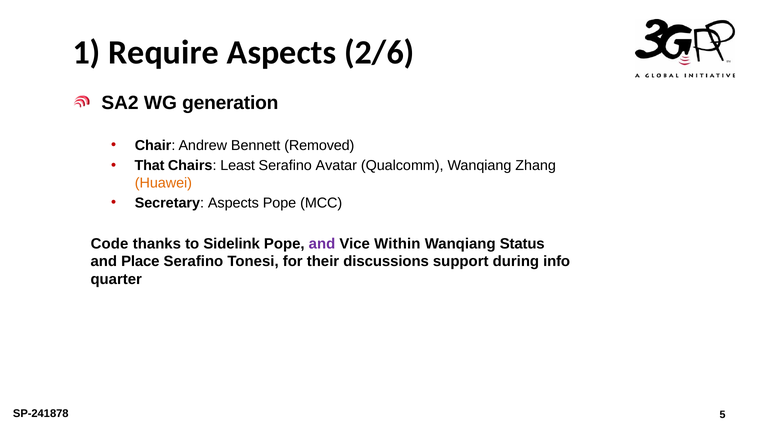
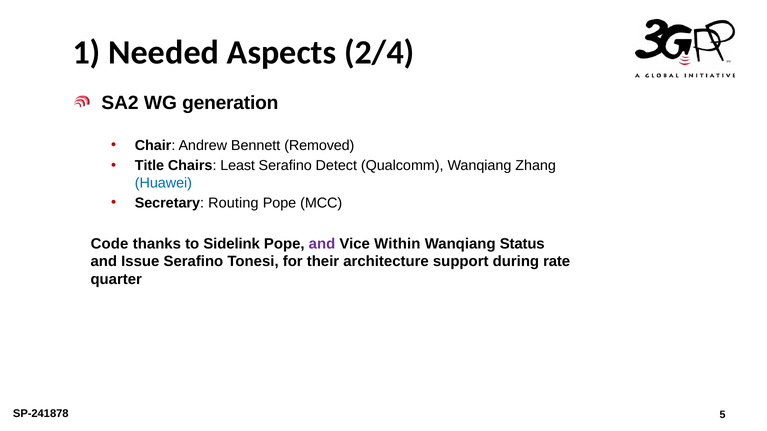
Require: Require -> Needed (164, 53)
2/6: 2/6 -> 2/4 (379, 53)
That: That -> Title (149, 166)
Avatar: Avatar -> Detect (336, 166)
Huawei colour: orange -> blue (163, 183)
Secretary Aspects: Aspects -> Routing (233, 203)
Place: Place -> Issue (140, 262)
discussions: discussions -> architecture (386, 262)
info: info -> rate (557, 262)
